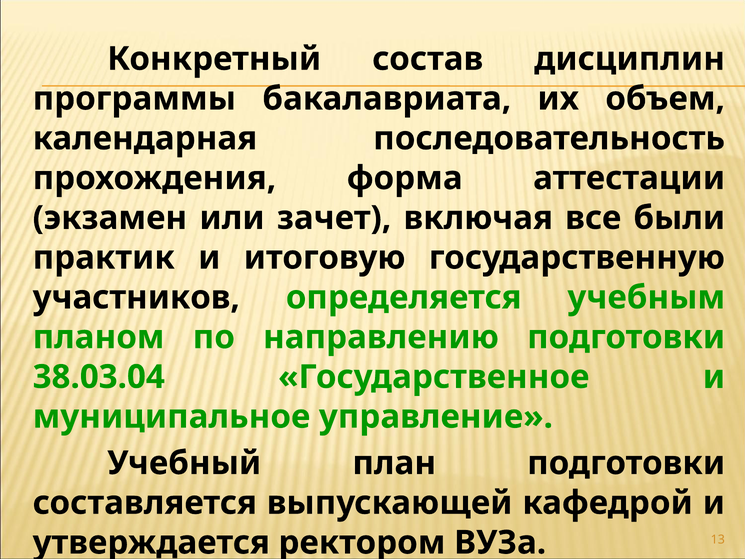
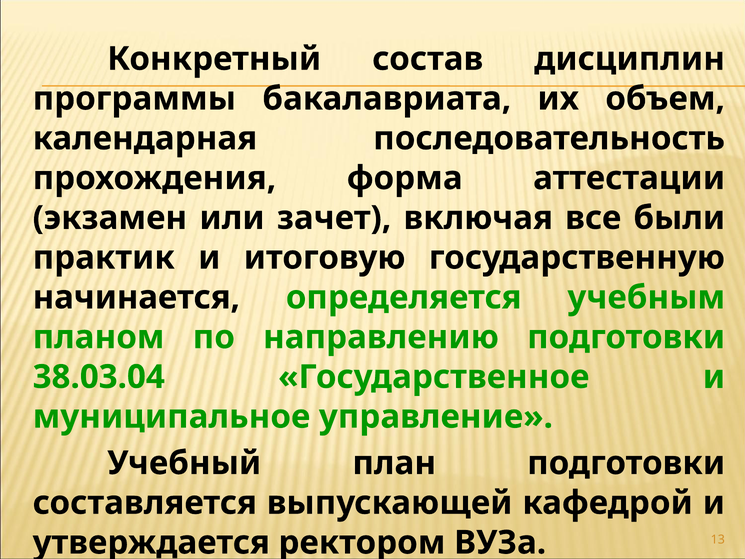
участников: участников -> начинается (136, 297)
